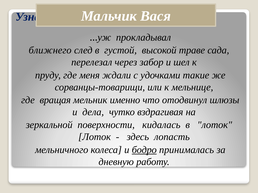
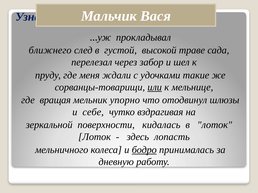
или underline: none -> present (155, 87)
именно: именно -> упорно (125, 100)
дела: дела -> себе (93, 112)
